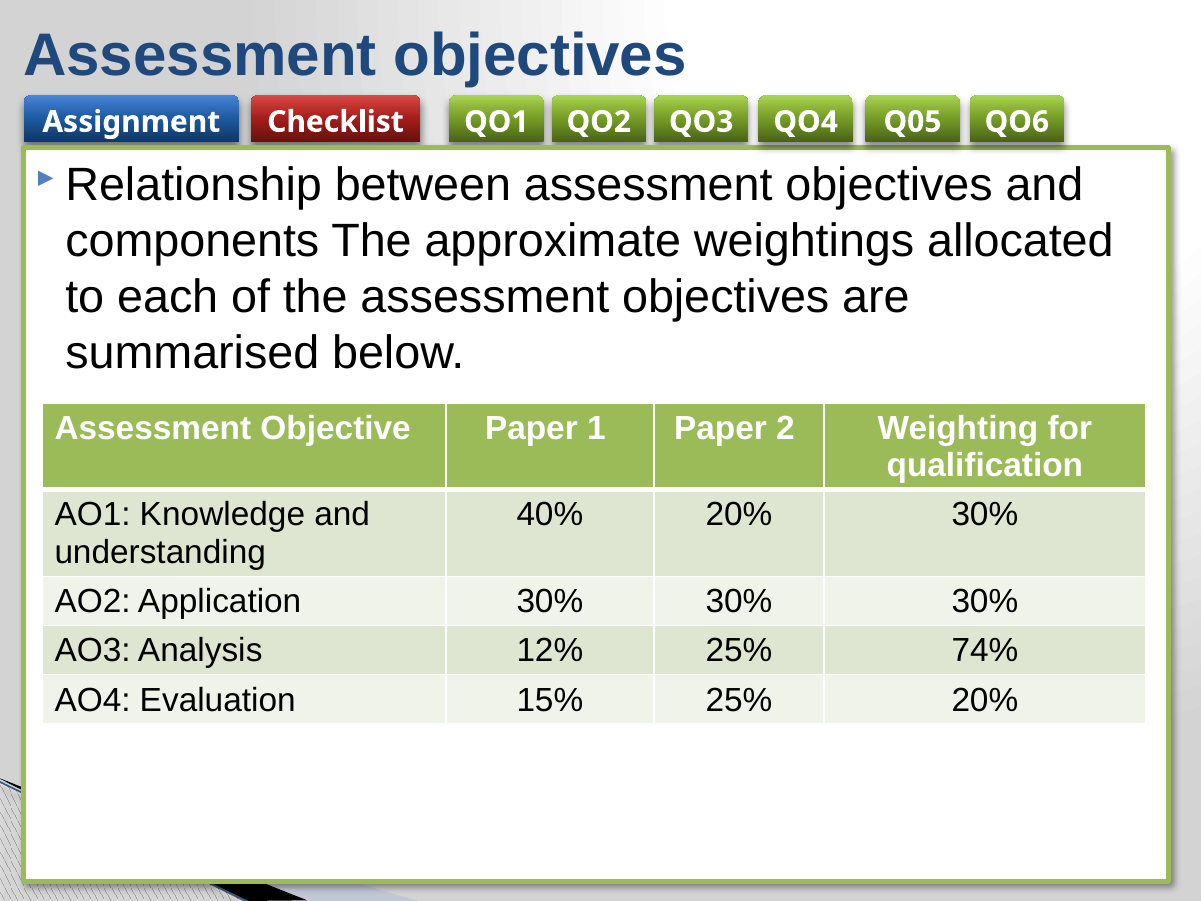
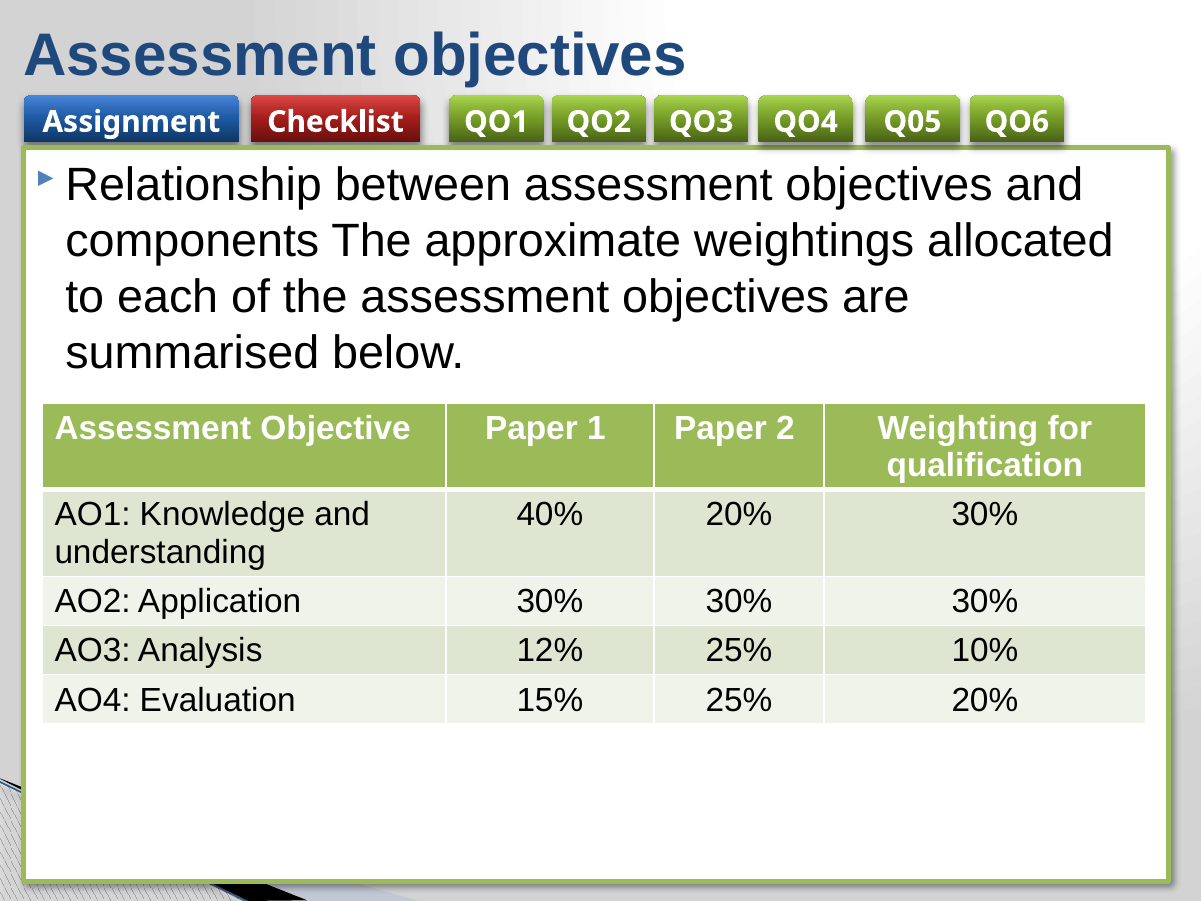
74%: 74% -> 10% (985, 651)
